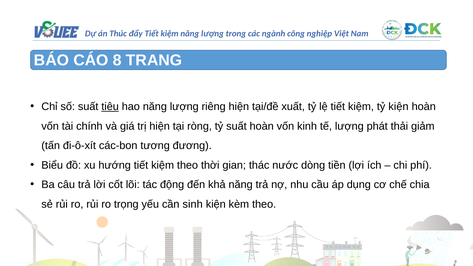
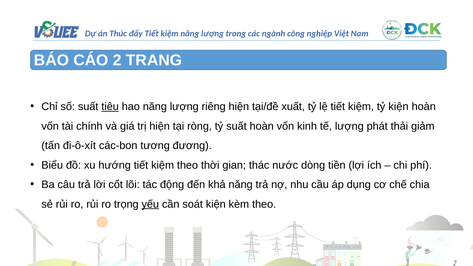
8: 8 -> 2 (117, 60)
yếu underline: none -> present (150, 204)
sinh: sinh -> soát (193, 204)
